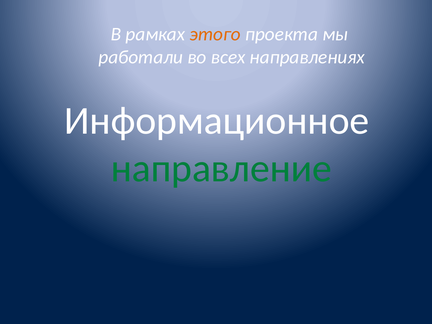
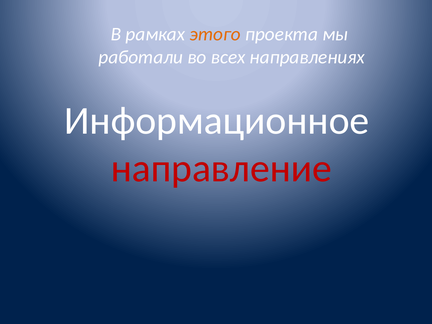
направление colour: green -> red (221, 168)
